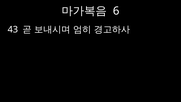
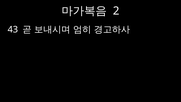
6: 6 -> 2 (116, 11)
